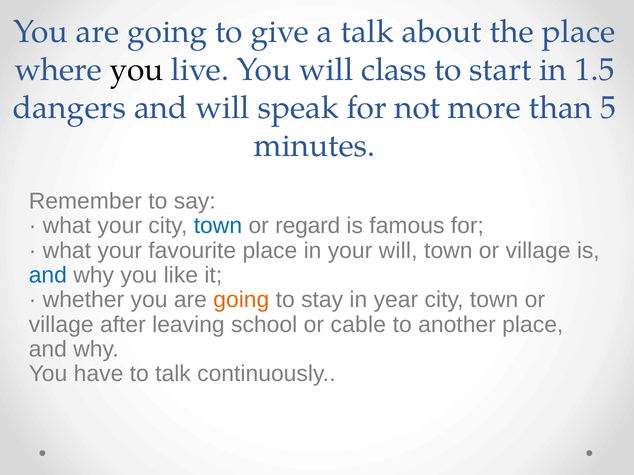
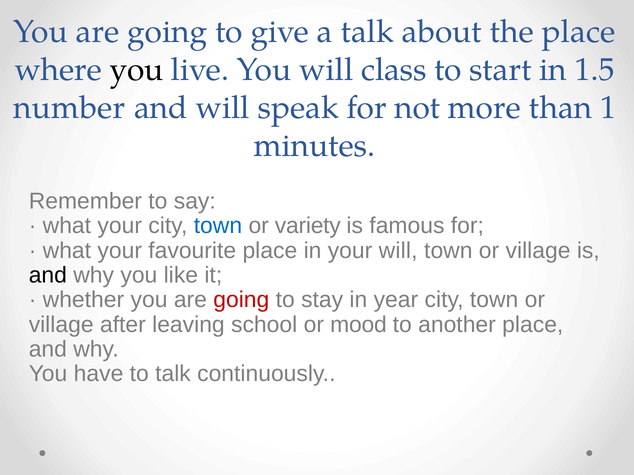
dangers: dangers -> number (69, 108)
5: 5 -> 1 (608, 108)
regard: regard -> variety (308, 226)
and colour: blue -> black (48, 275)
going colour: orange -> red (241, 300)
cable: cable -> mood (358, 325)
